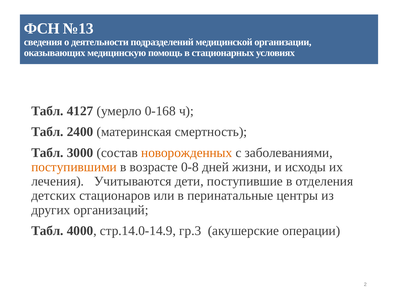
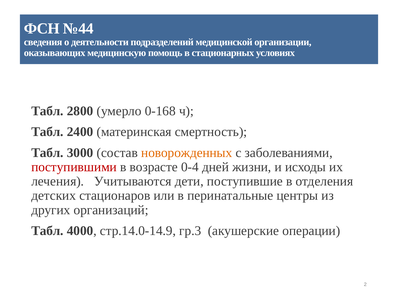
№13: №13 -> №44 (78, 28)
4127: 4127 -> 2800 (80, 111)
поступившими colour: orange -> red (74, 167)
0-8: 0-8 -> 0-4 (190, 167)
